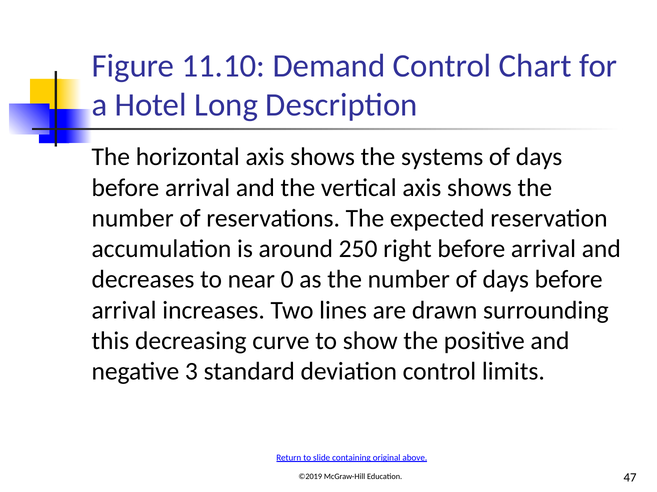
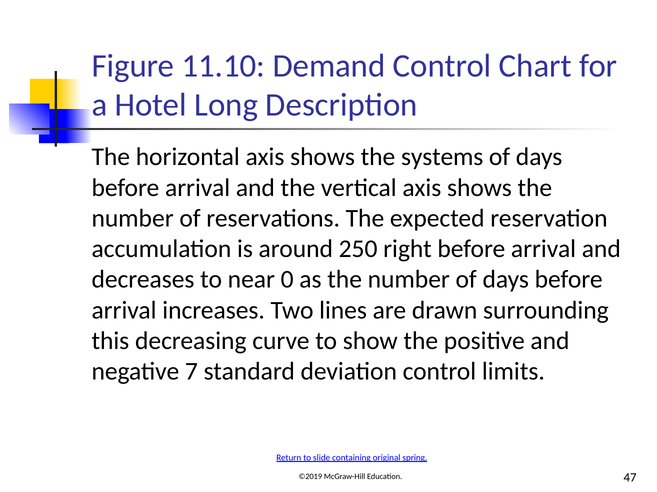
3: 3 -> 7 (191, 372)
above: above -> spring (415, 458)
